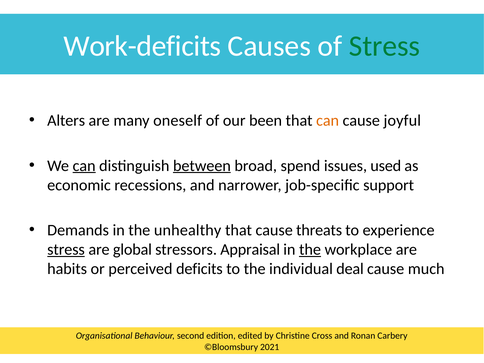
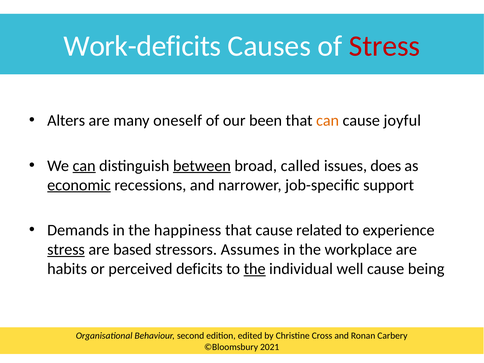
Stress colour: green -> red (385, 46)
spend: spend -> called (300, 166)
used: used -> does (386, 166)
economic underline: none -> present (79, 185)
unhealthy: unhealthy -> happiness (188, 230)
threats: threats -> related (319, 230)
global: global -> based (132, 250)
Appraisal: Appraisal -> Assumes (250, 250)
the underline: present -> none (310, 250)
the underline: none -> present (255, 269)
deal: deal -> well (350, 269)
much: much -> being (426, 269)
